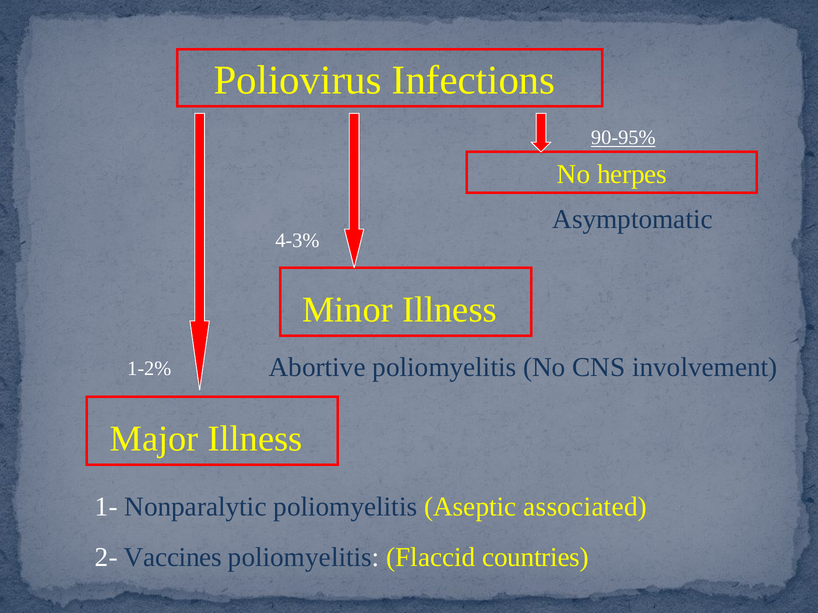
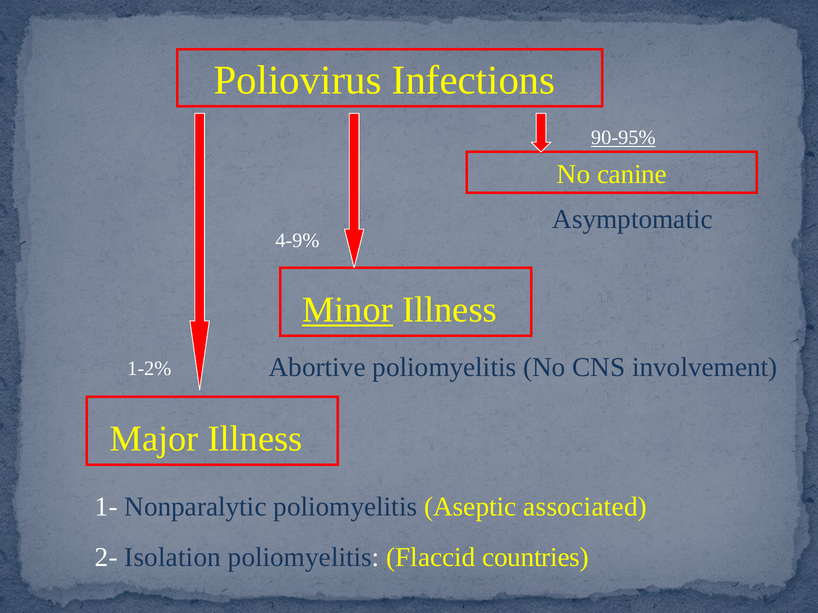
herpes: herpes -> canine (632, 174)
4-3%: 4-3% -> 4-9% (297, 241)
Minor underline: none -> present (348, 310)
Vaccines: Vaccines -> Isolation (173, 558)
